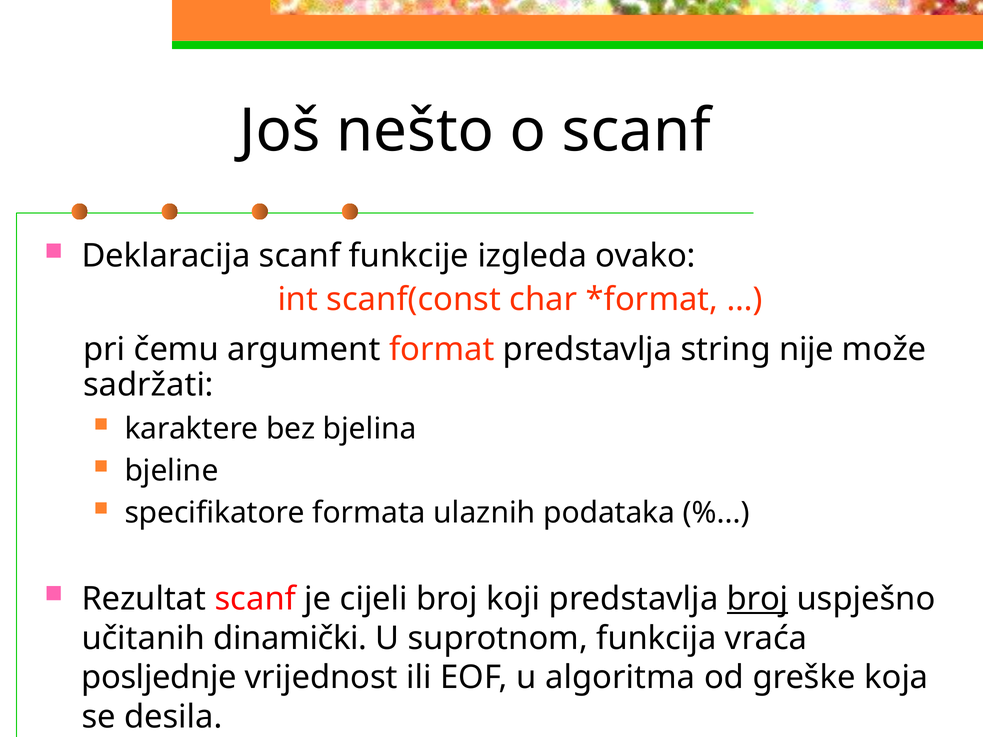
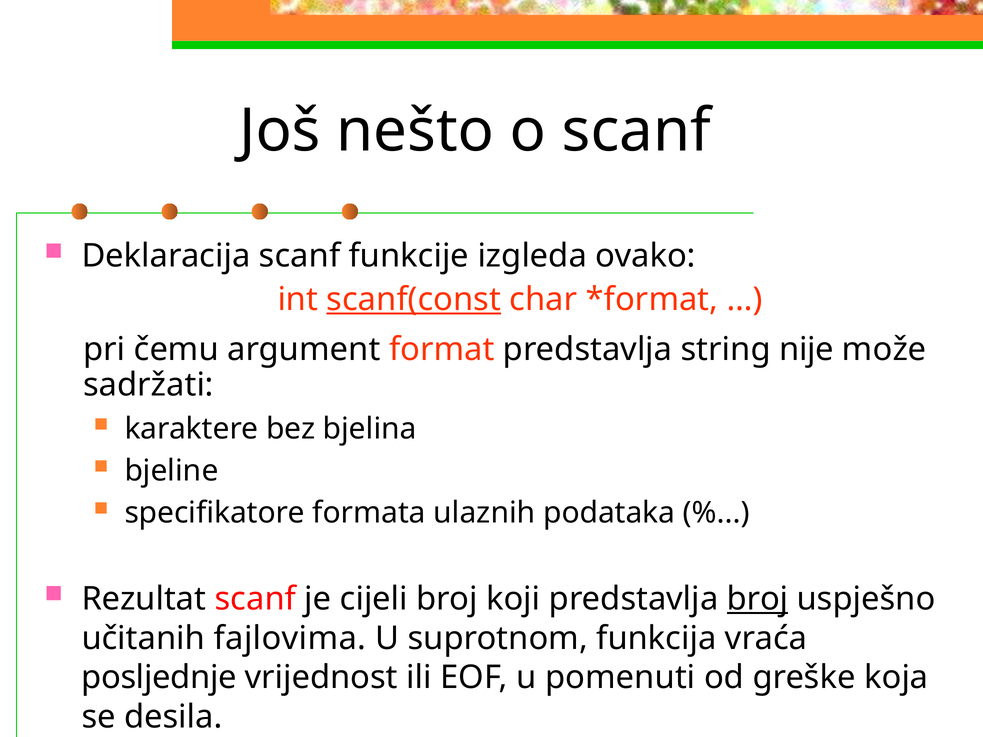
scanf(const underline: none -> present (414, 299)
dinamički: dinamički -> fajlovima (290, 639)
algoritma: algoritma -> pomenuti (620, 678)
